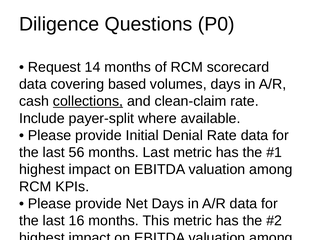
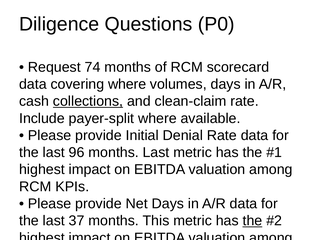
14: 14 -> 74 (93, 67)
covering based: based -> where (127, 84)
56: 56 -> 96 (77, 152)
16: 16 -> 37 (77, 220)
the underline: none -> present (252, 220)
